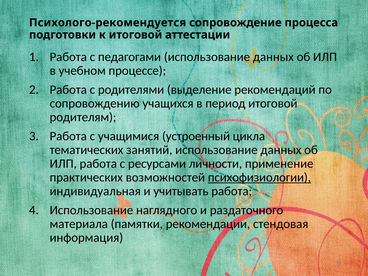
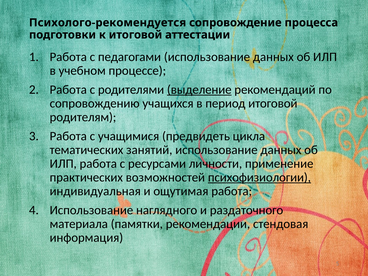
выделение underline: none -> present (199, 90)
устроенный: устроенный -> предвидеть (196, 136)
учитывать: учитывать -> ощутимая (181, 191)
